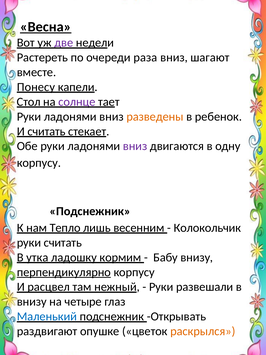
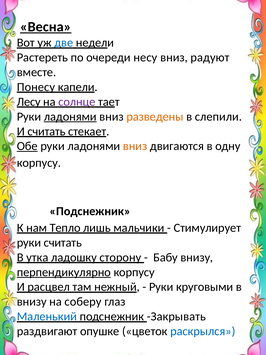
две colour: purple -> blue (64, 43)
раза: раза -> несу (145, 57)
шагают: шагают -> радуют (210, 57)
Стол: Стол -> Лесу (29, 102)
ладонями underline: none -> present (70, 116)
ребенок: ребенок -> слепили (218, 116)
Обе underline: none -> present (27, 146)
вниз colour: purple -> orange (135, 146)
весенним: весенним -> мальчики (139, 228)
Колокольчик: Колокольчик -> Стимулирует (207, 228)
кормим: кормим -> сторону (120, 257)
развешали: развешали -> круговыми (205, 287)
четыре: четыре -> соберу (83, 301)
Открывать: Открывать -> Закрывать (176, 316)
раскрылся colour: orange -> blue (203, 331)
